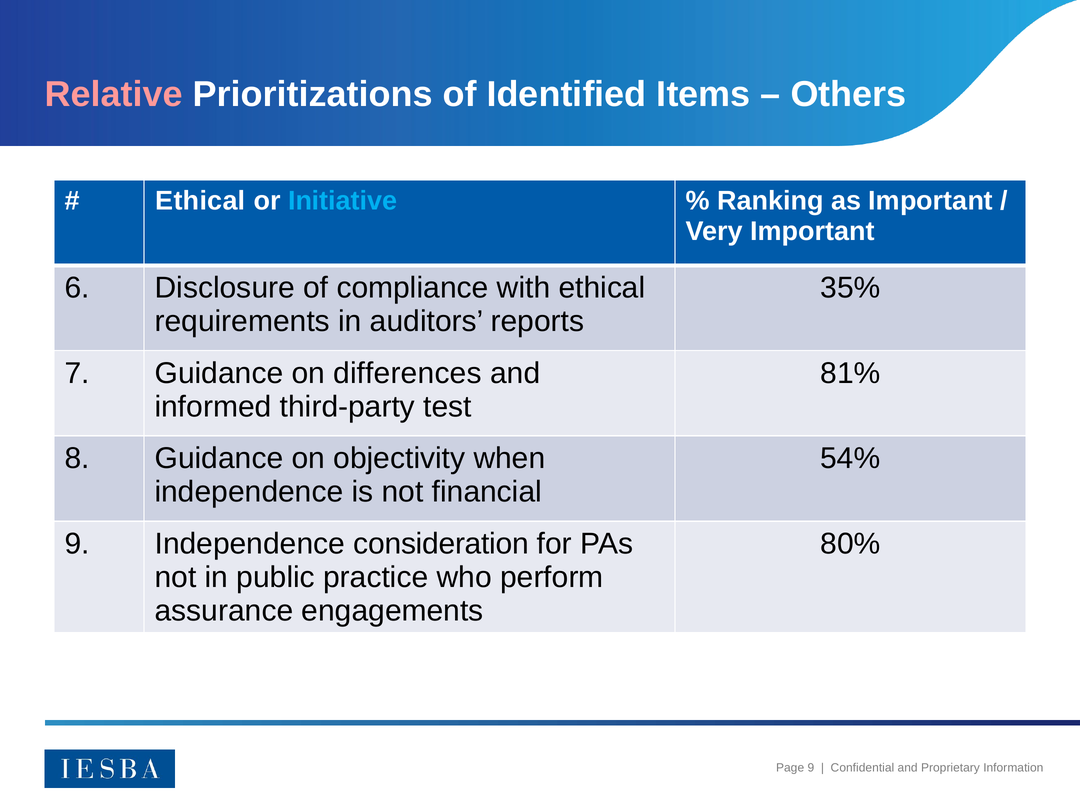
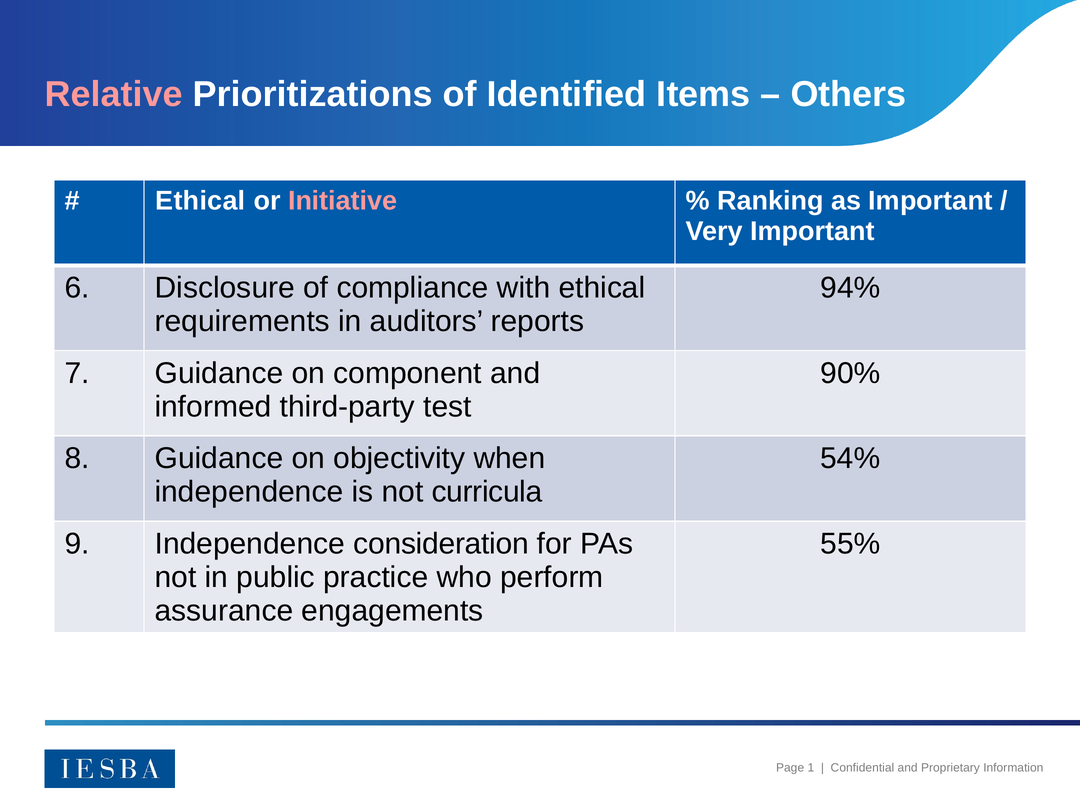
Initiative colour: light blue -> pink (343, 201)
35%: 35% -> 94% (850, 288)
differences: differences -> component (408, 373)
81%: 81% -> 90% (850, 373)
financial: financial -> curricula (487, 492)
80%: 80% -> 55% (850, 544)
9: 9 -> 1 (811, 768)
